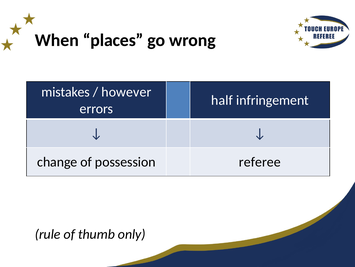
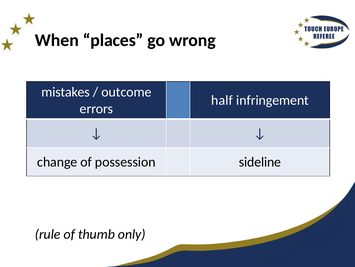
however: however -> outcome (126, 92)
referee: referee -> sideline (260, 162)
